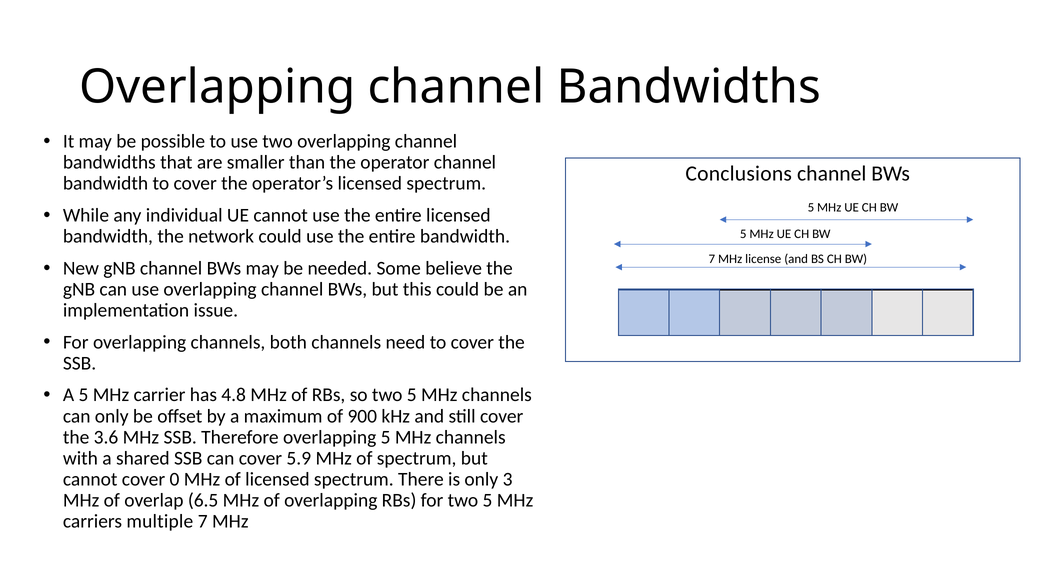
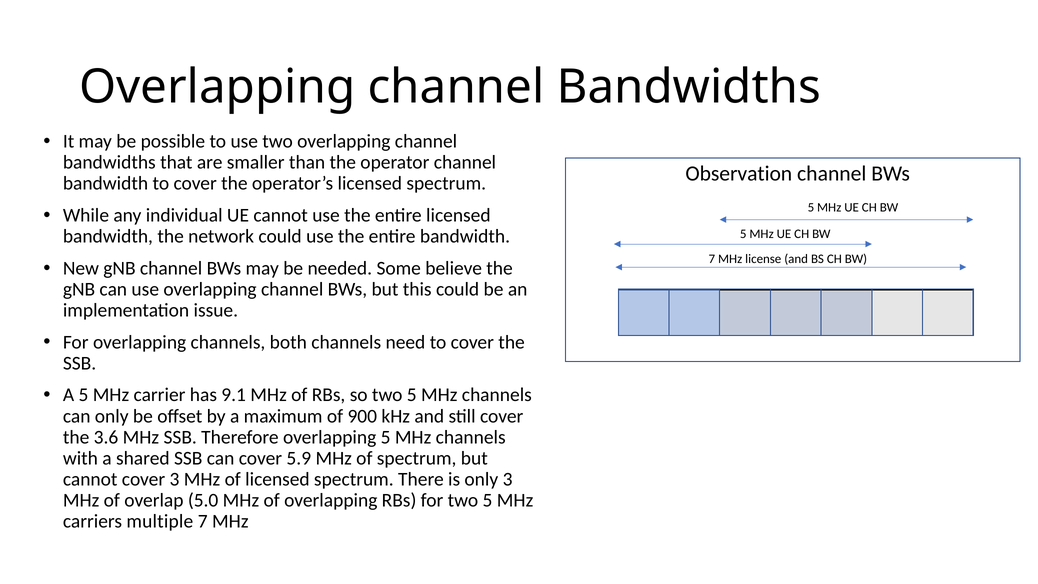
Conclusions: Conclusions -> Observation (739, 174)
4.8: 4.8 -> 9.1 (234, 395)
cover 0: 0 -> 3 (174, 479)
6.5: 6.5 -> 5.0 (203, 500)
